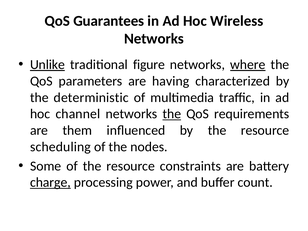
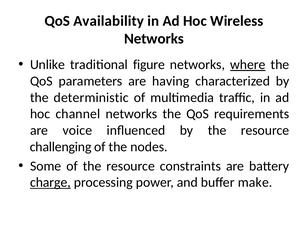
Guarantees: Guarantees -> Availability (109, 21)
Unlike underline: present -> none (47, 65)
the underline: present -> none (172, 114)
them: them -> voice (77, 130)
scheduling: scheduling -> challenging (61, 147)
count: count -> make (255, 182)
